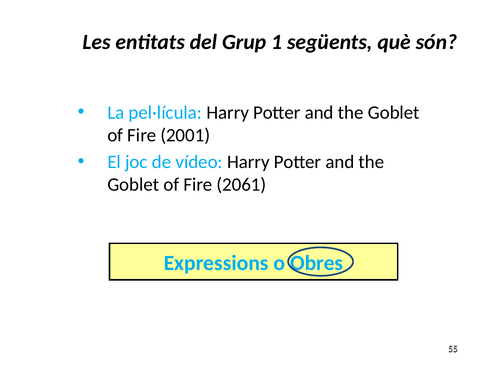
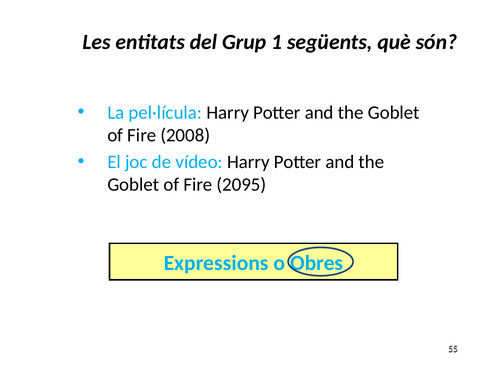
2001: 2001 -> 2008 (185, 135)
2061: 2061 -> 2095 (241, 185)
